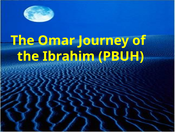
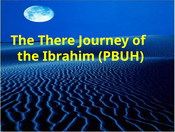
Omar: Omar -> There (56, 40)
